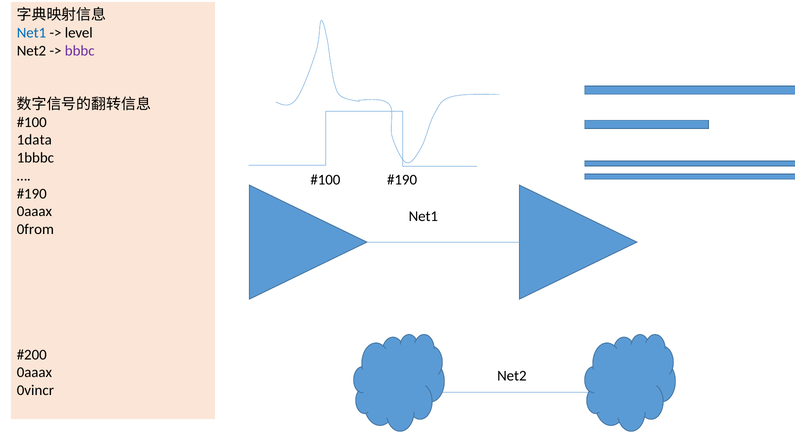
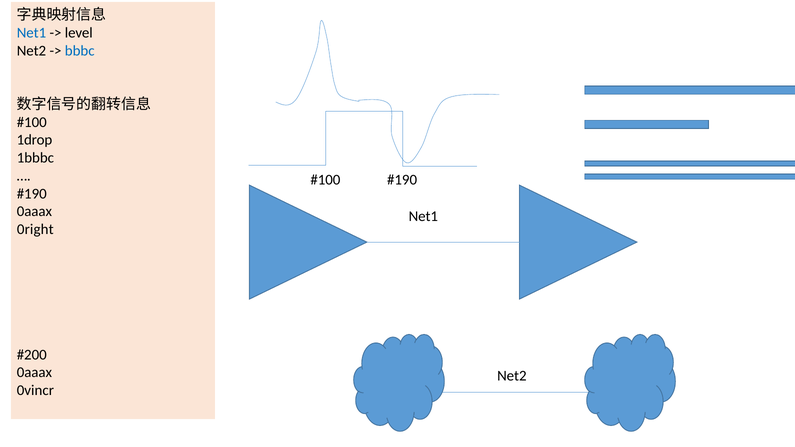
bbbc colour: purple -> blue (80, 51)
1data: 1data -> 1drop (34, 140)
0from: 0from -> 0right (35, 230)
